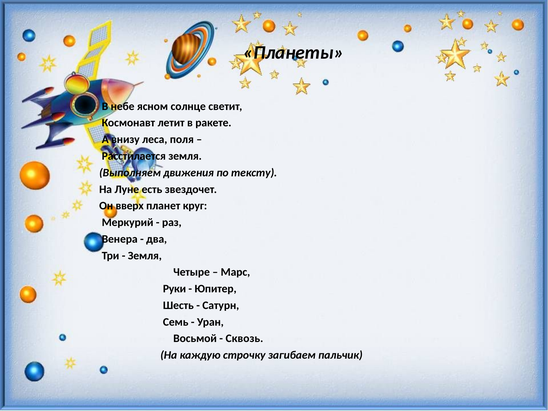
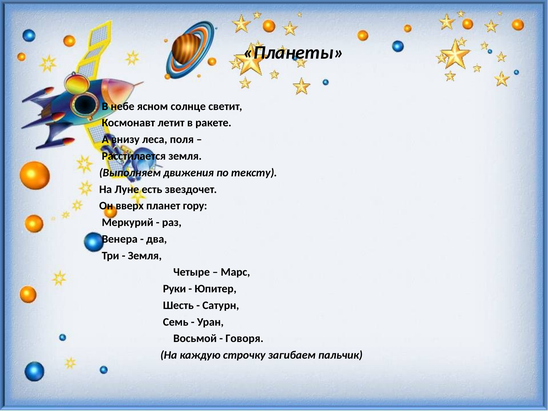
круг: круг -> гору (195, 206)
Сквозь: Сквозь -> Говоря (244, 339)
